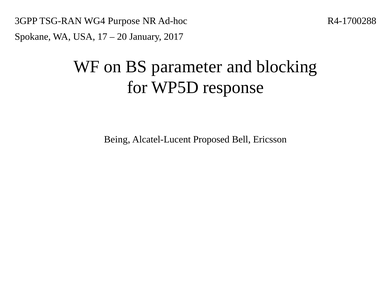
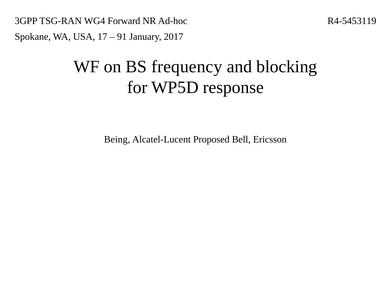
Purpose: Purpose -> Forward (124, 21)
R4-1700288: R4-1700288 -> R4-5453119 (352, 21)
20: 20 -> 91 (122, 37)
parameter: parameter -> frequency (187, 67)
